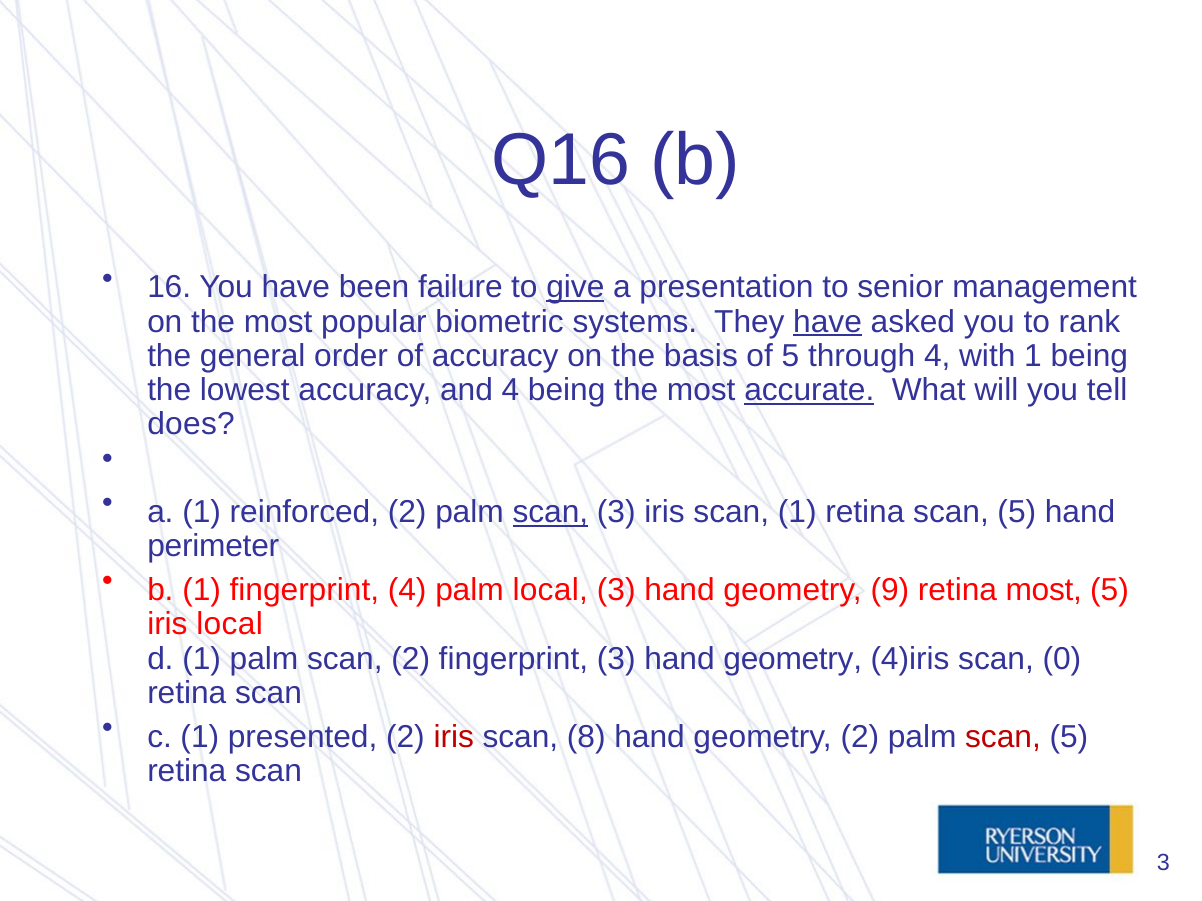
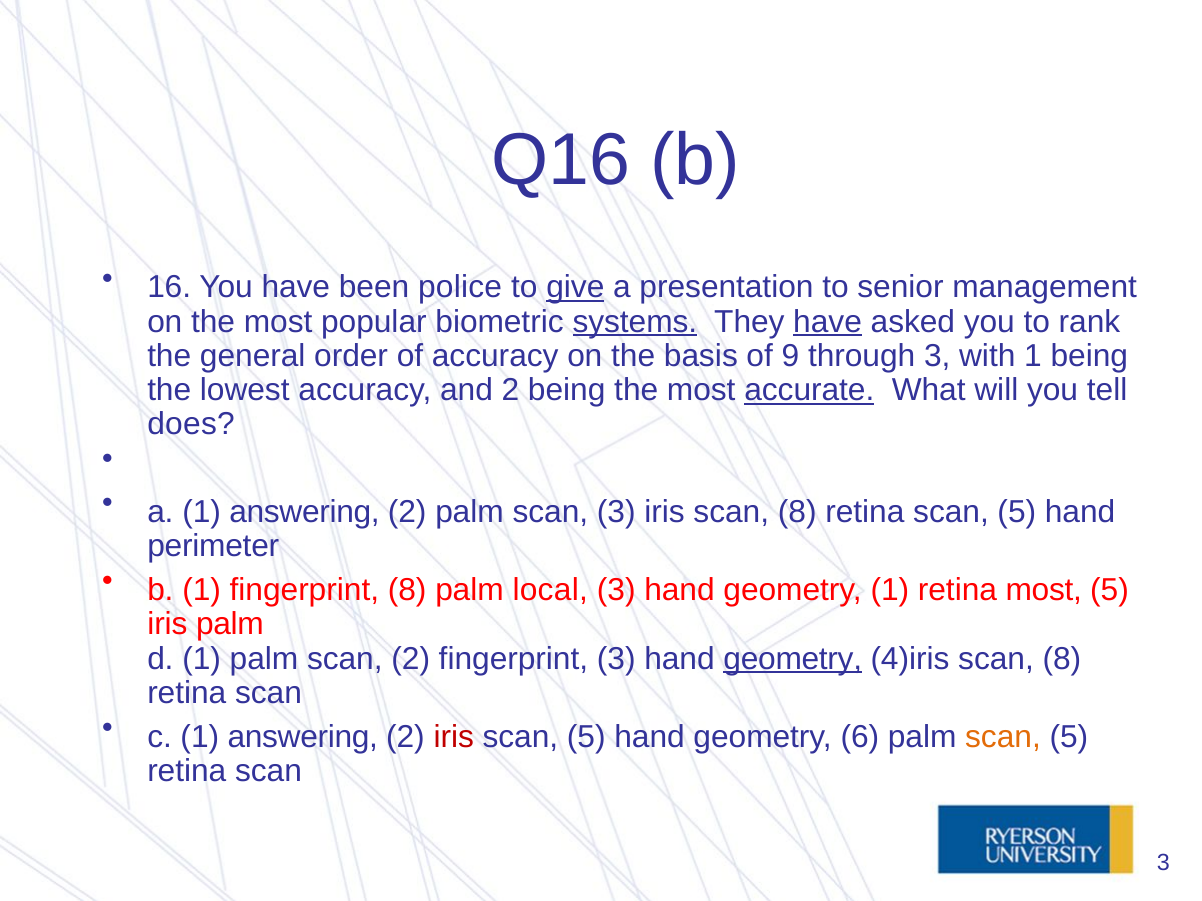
failure: failure -> police (460, 288)
systems underline: none -> present (635, 322)
of 5: 5 -> 9 (790, 356)
through 4: 4 -> 3 (937, 356)
and 4: 4 -> 2 (511, 390)
a 1 reinforced: reinforced -> answering (305, 512)
scan underline: present -> none (550, 512)
iris scan 1: 1 -> 8 (797, 512)
fingerprint 4: 4 -> 8 (407, 591)
geometry 9: 9 -> 1 (890, 591)
iris local: local -> palm (230, 625)
geometry underline: none -> present (793, 659)
4)iris scan 0: 0 -> 8 (1062, 659)
c 1 presented: presented -> answering (303, 737)
8: 8 -> 5 (586, 737)
geometry 2: 2 -> 6 (860, 737)
scan colour: red -> orange (1003, 737)
